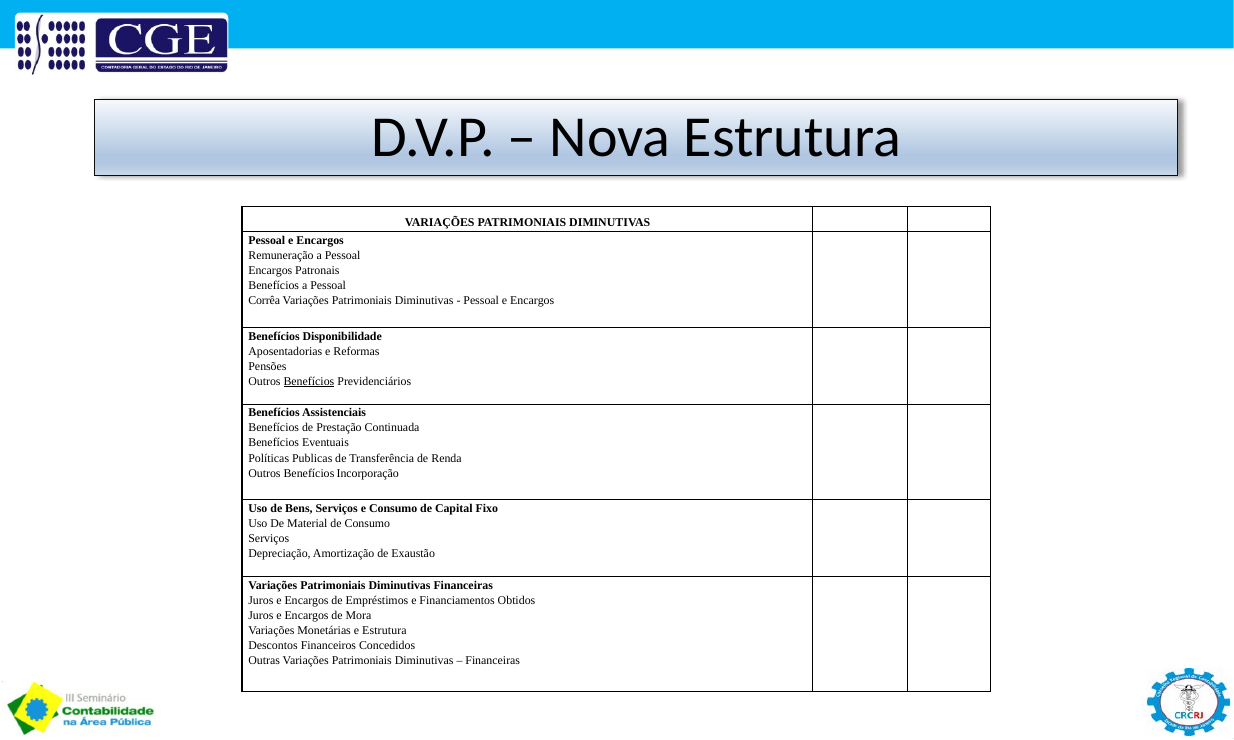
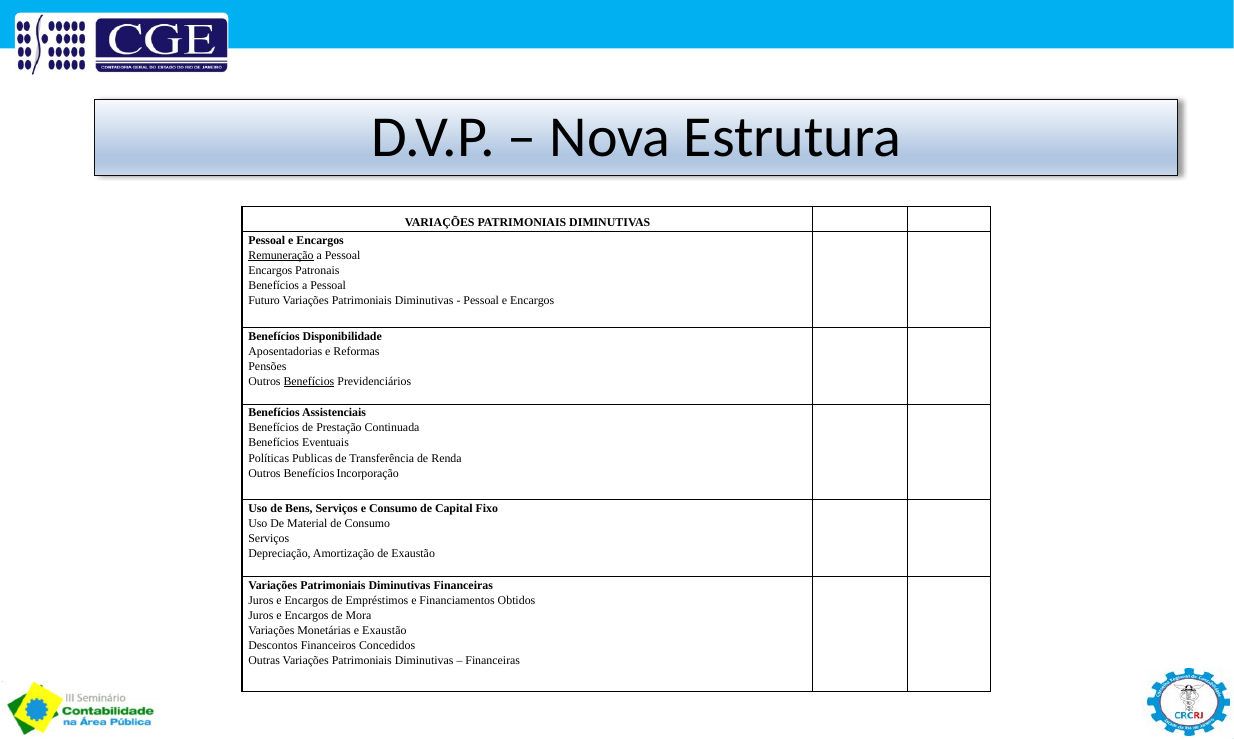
Remuneração underline: none -> present (281, 256)
Corrêa: Corrêa -> Futuro (264, 301)
e Estrutura: Estrutura -> Exaustão (384, 631)
